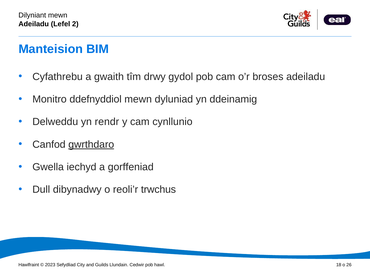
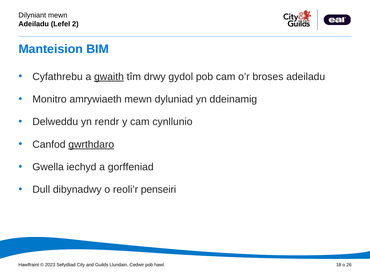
gwaith underline: none -> present (109, 77)
ddefnyddiol: ddefnyddiol -> amrywiaeth (96, 99)
trwchus: trwchus -> penseiri (158, 190)
